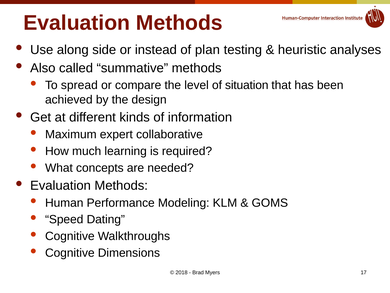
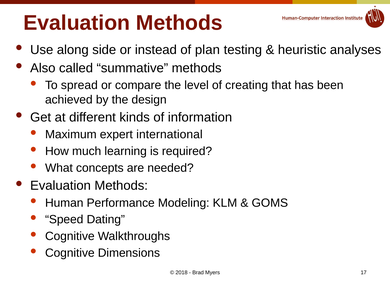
situation: situation -> creating (247, 85)
collaborative: collaborative -> international (169, 134)
